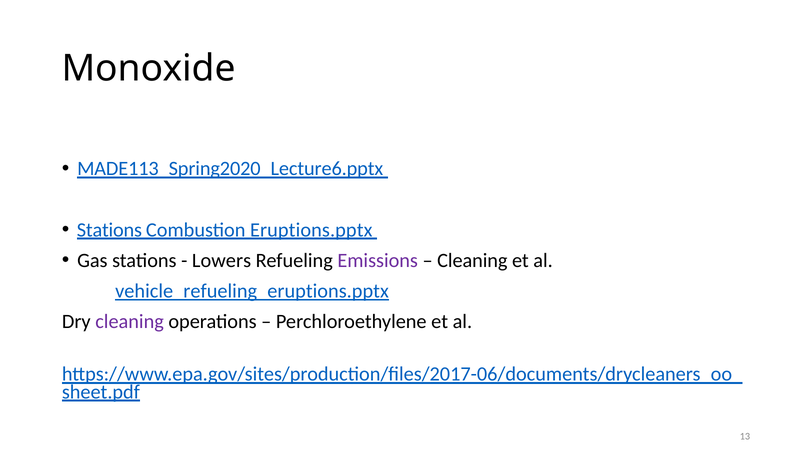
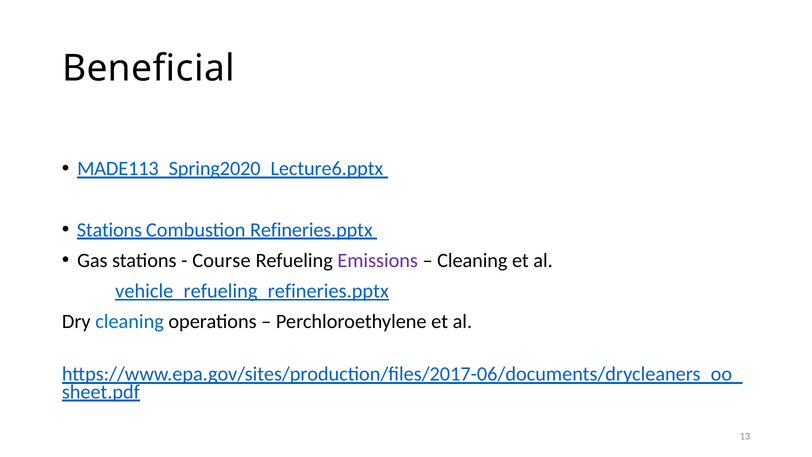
Monoxide: Monoxide -> Beneficial (148, 68)
Eruptions.pptx: Eruptions.pptx -> Refineries.pptx (311, 230)
Lowers: Lowers -> Course (221, 260)
vehicle_refueling_eruptions.pptx: vehicle_refueling_eruptions.pptx -> vehicle_refueling_refineries.pptx (252, 291)
cleaning colour: purple -> blue (130, 321)
